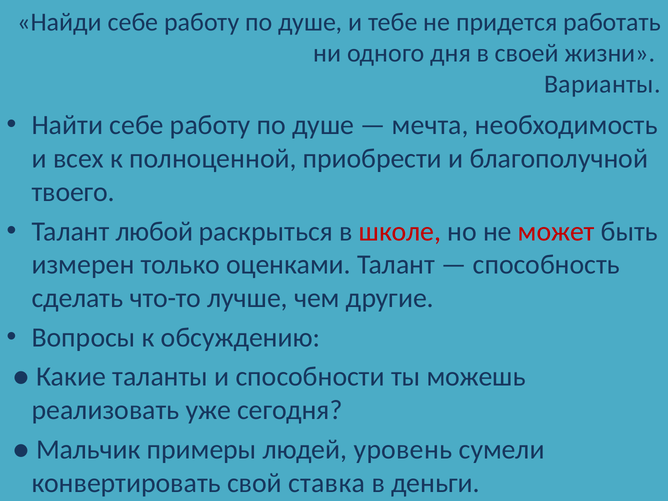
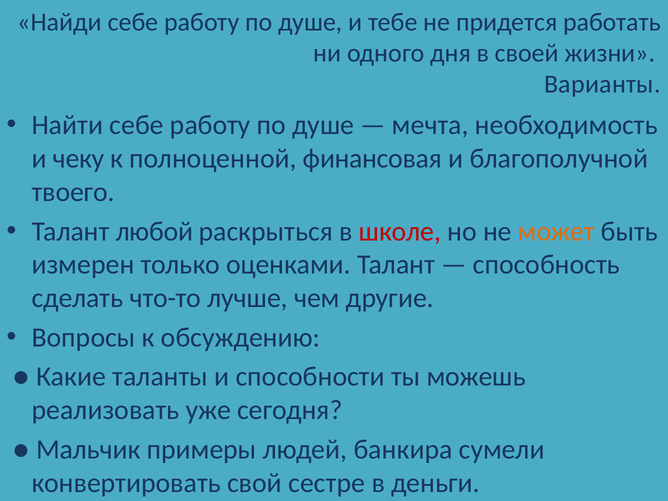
всех: всех -> чеку (79, 159)
приобрести: приобрести -> финансовая (373, 159)
может colour: red -> orange (556, 231)
уровень: уровень -> банкира (403, 450)
ставка: ставка -> сестре (327, 483)
